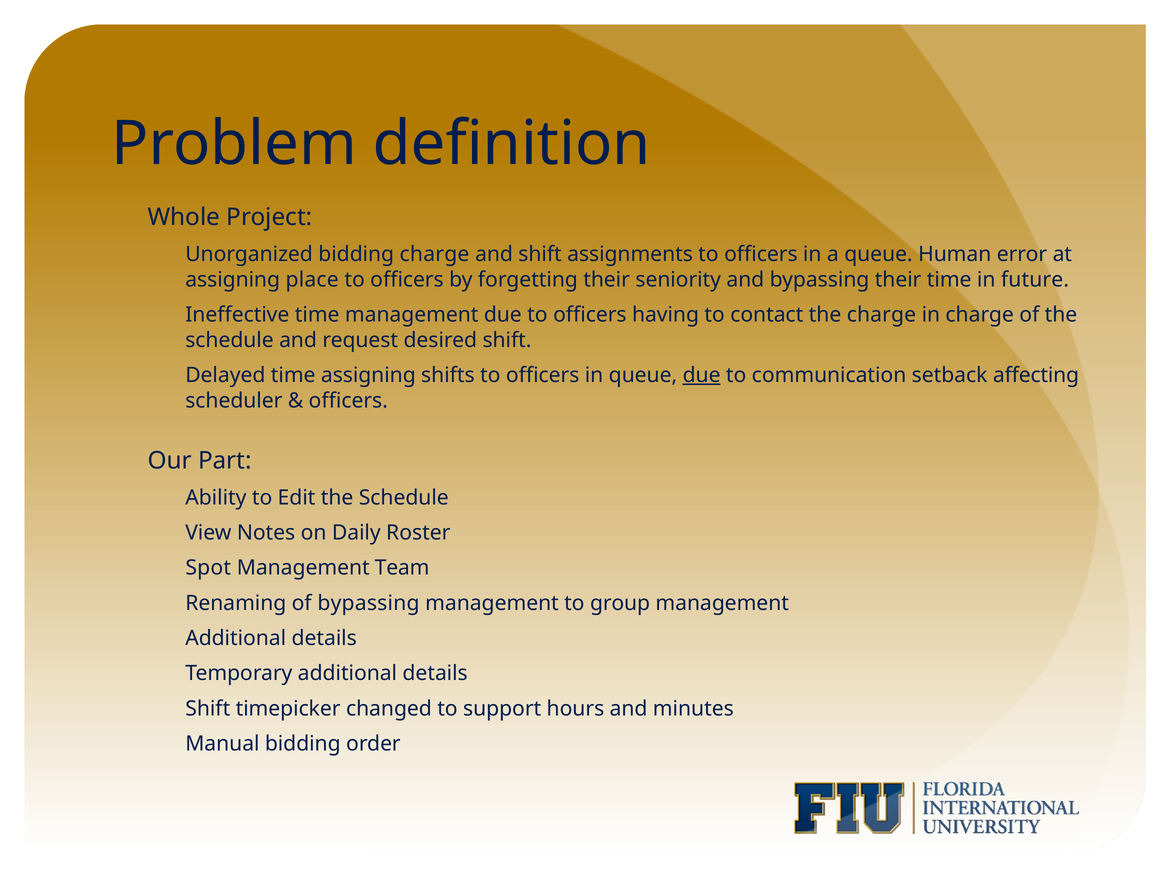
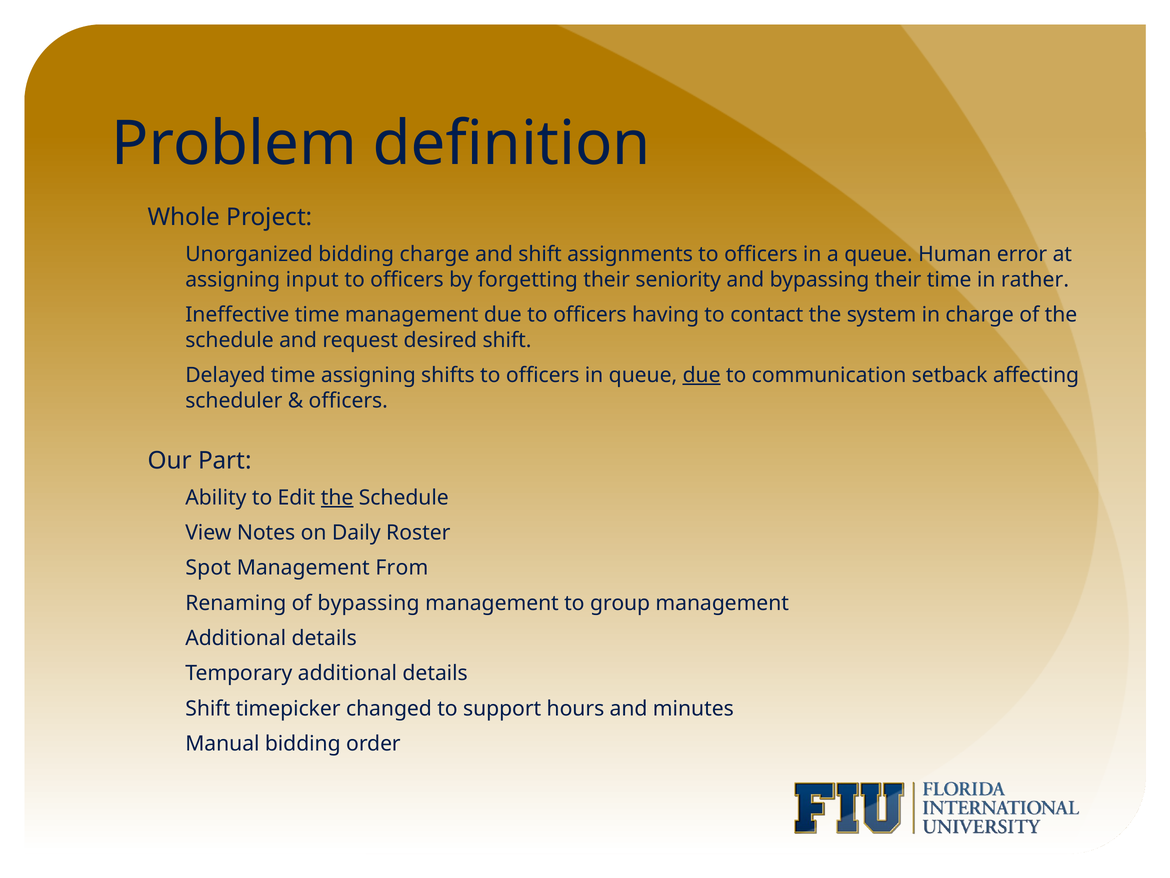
place: place -> input (312, 279)
future: future -> rather (1035, 279)
the charge: charge -> system (882, 315)
the underline: none -> present (337, 497)
Team: Team -> From (402, 568)
